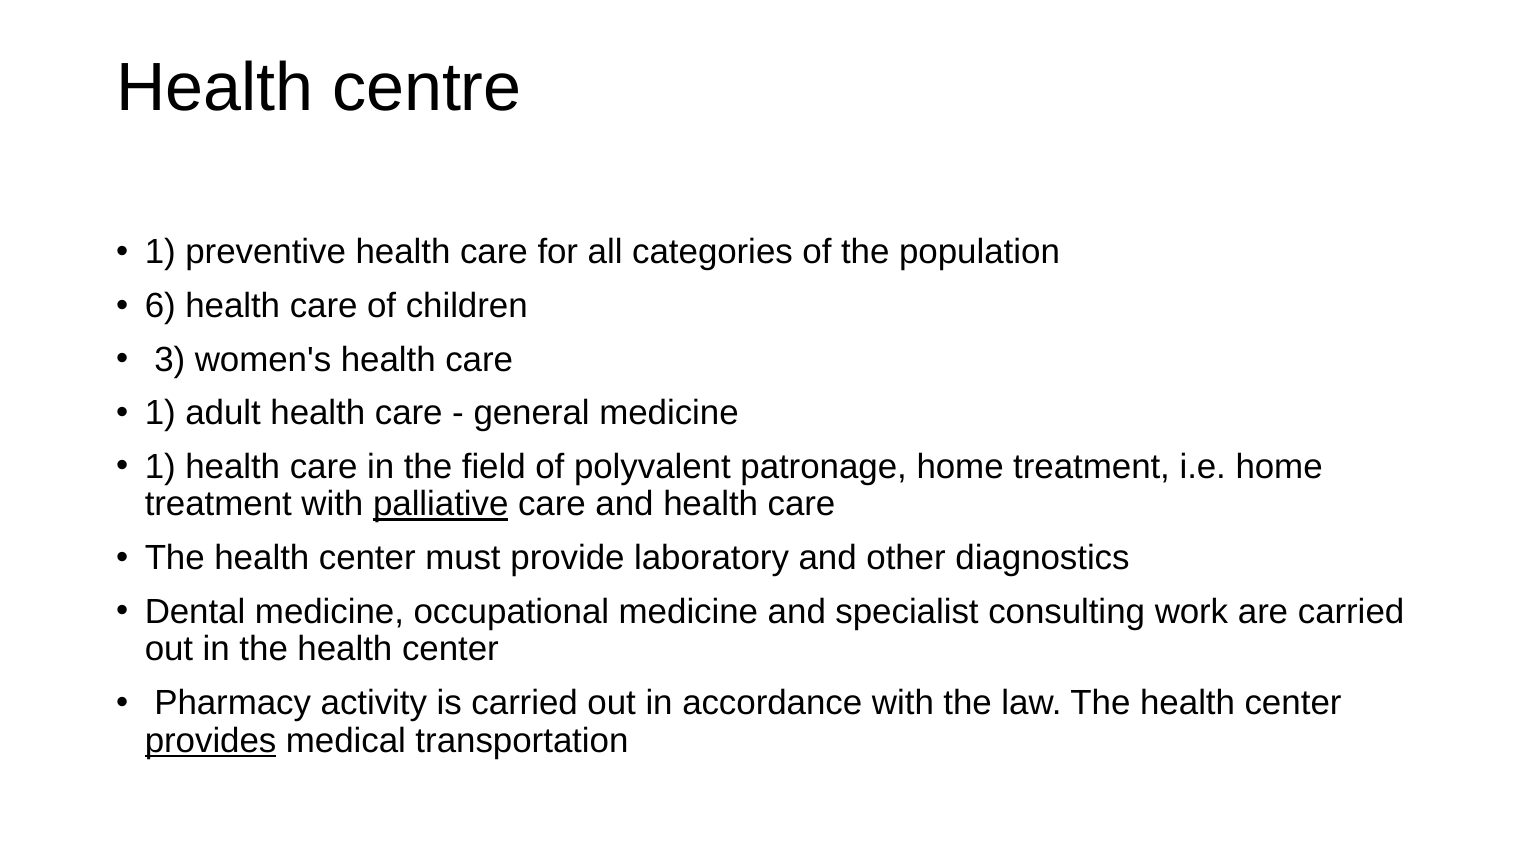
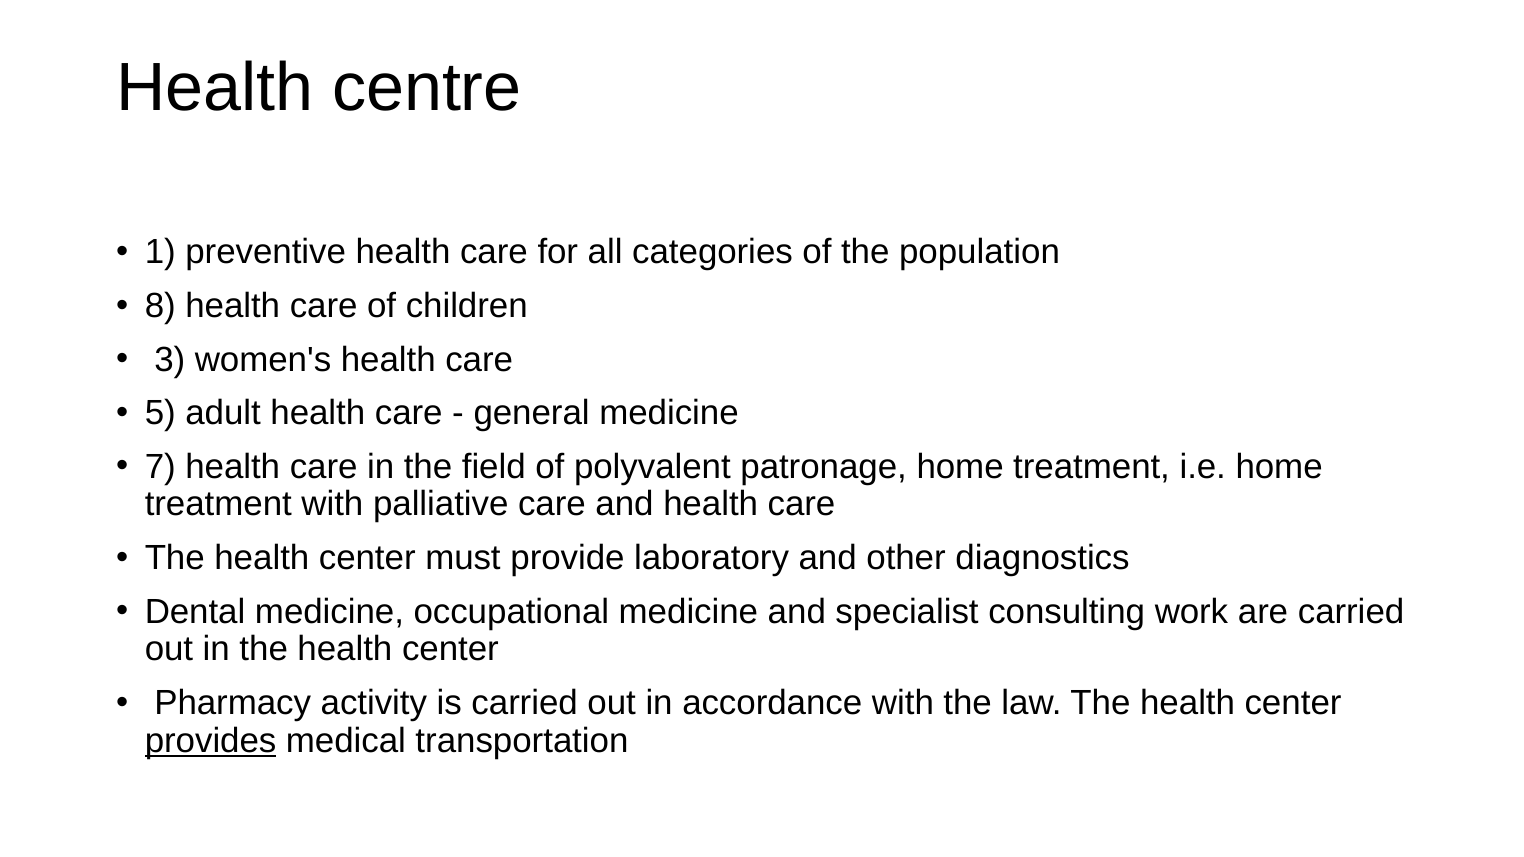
6: 6 -> 8 (160, 306)
1: 1 -> 5 (160, 413)
1: 1 -> 7 (160, 467)
palliative underline: present -> none (441, 505)
